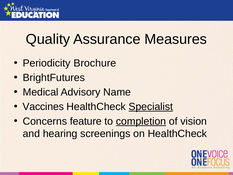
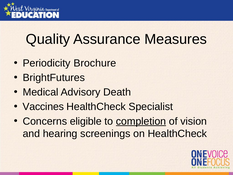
Name: Name -> Death (117, 92)
Specialist underline: present -> none (151, 107)
feature: feature -> eligible (86, 121)
